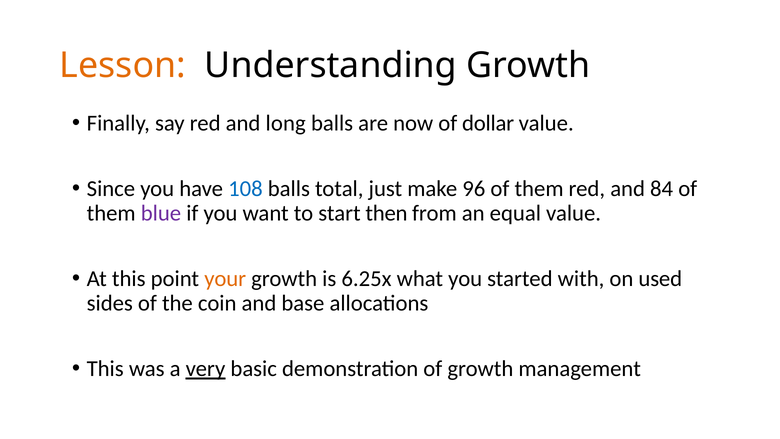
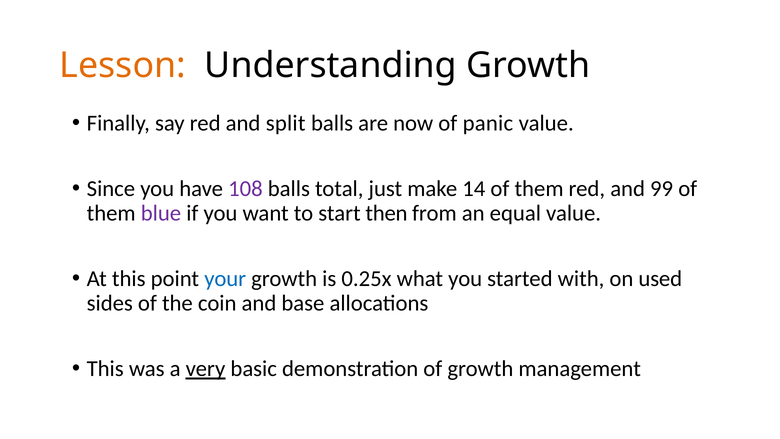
long: long -> split (286, 123)
dollar: dollar -> panic (488, 123)
108 colour: blue -> purple (245, 189)
96: 96 -> 14 (474, 189)
84: 84 -> 99 (662, 189)
your colour: orange -> blue (225, 279)
6.25x: 6.25x -> 0.25x (366, 279)
